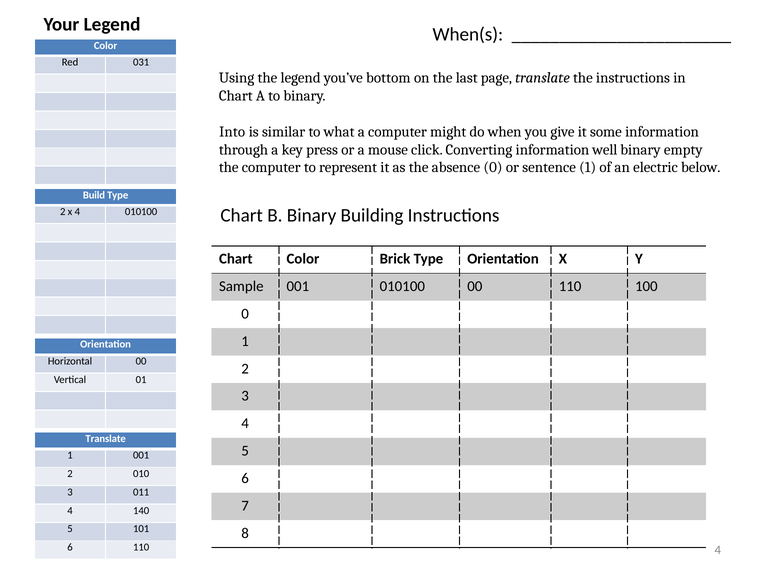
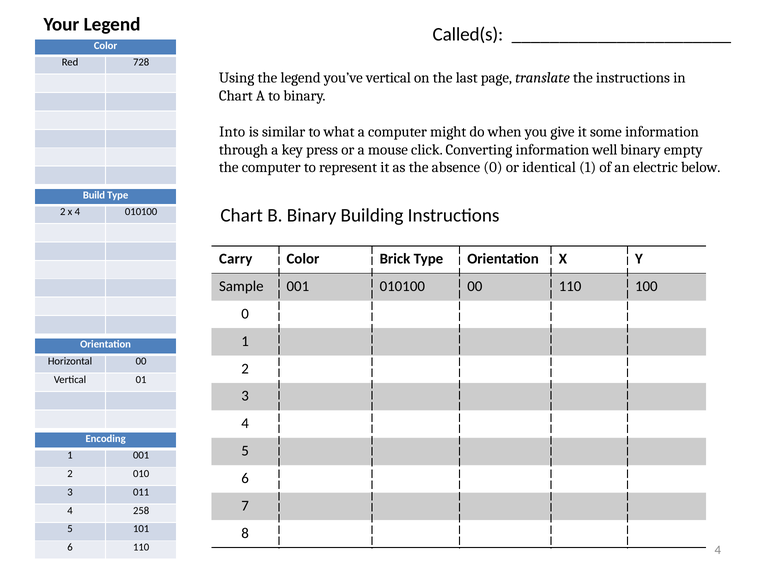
When(s: When(s -> Called(s (468, 34)
031: 031 -> 728 (141, 62)
you’ve bottom: bottom -> vertical (388, 78)
sentence: sentence -> identical (549, 167)
Chart: Chart -> Carry (236, 259)
Translate: Translate -> Encoding (106, 438)
140: 140 -> 258 (141, 510)
